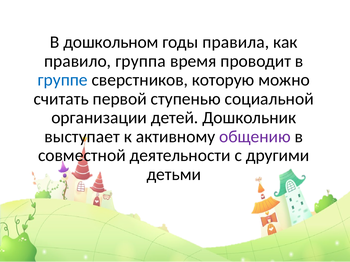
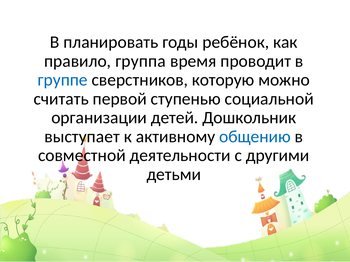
дошкольном: дошкольном -> планировать (111, 42)
правила: правила -> ребёнок (236, 42)
общению colour: purple -> blue (255, 137)
